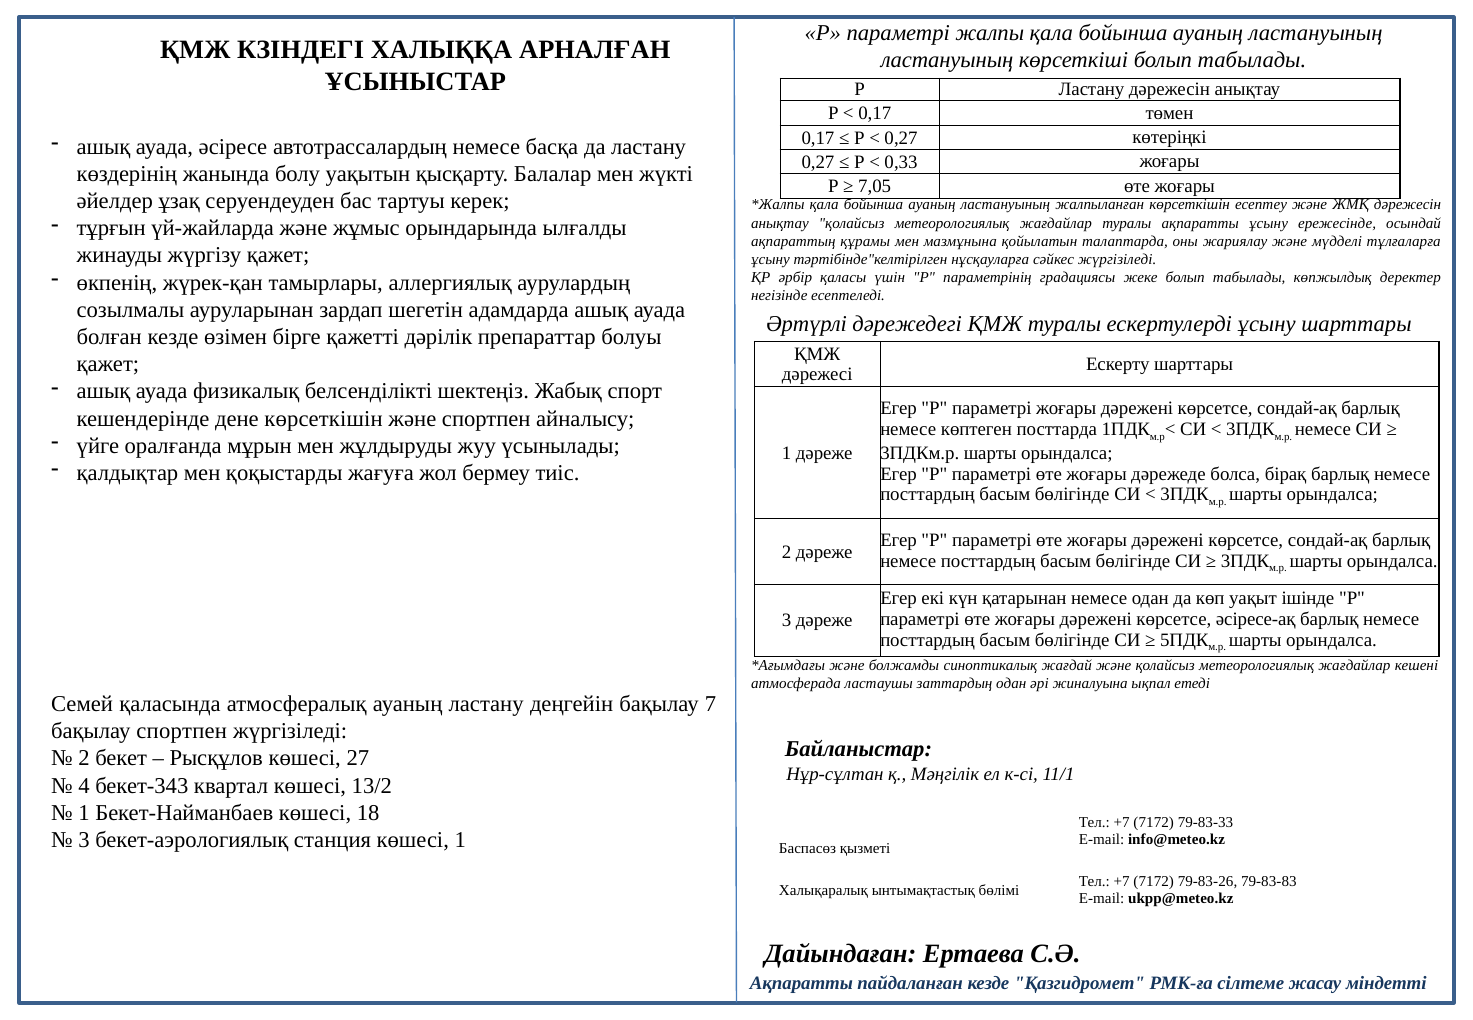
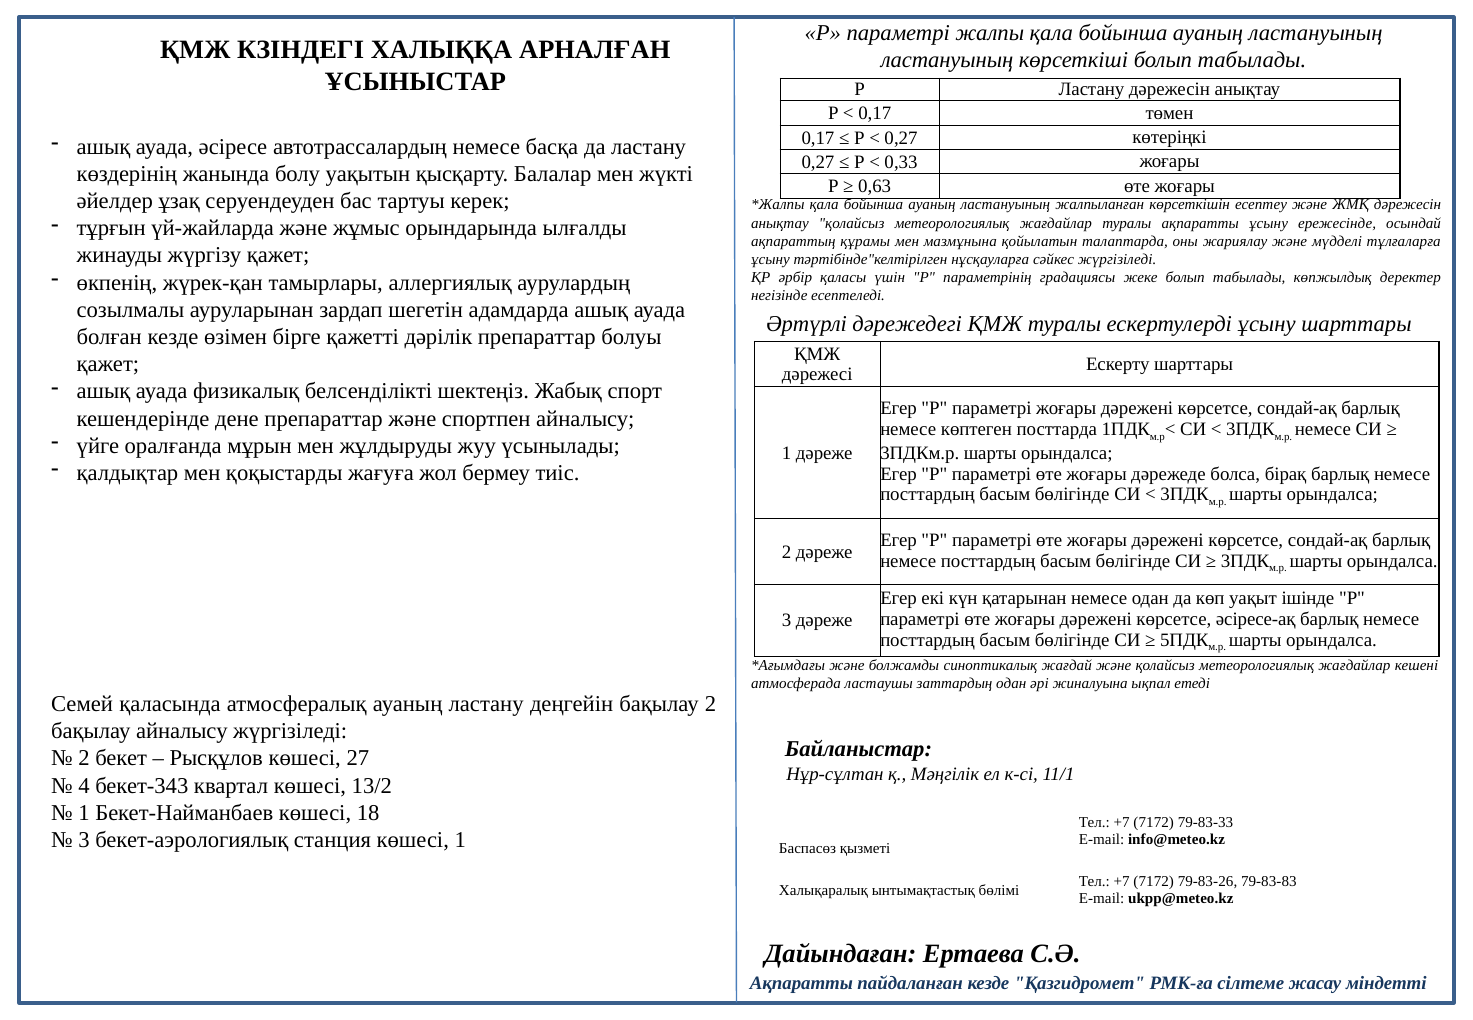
7,05: 7,05 -> 0,63 (875, 187)
дене көрсеткішін: көрсеткішін -> препараттар (324, 419)
бақылау 7: 7 -> 2 (711, 704)
бақылау спортпен: спортпен -> айналысу (182, 731)
